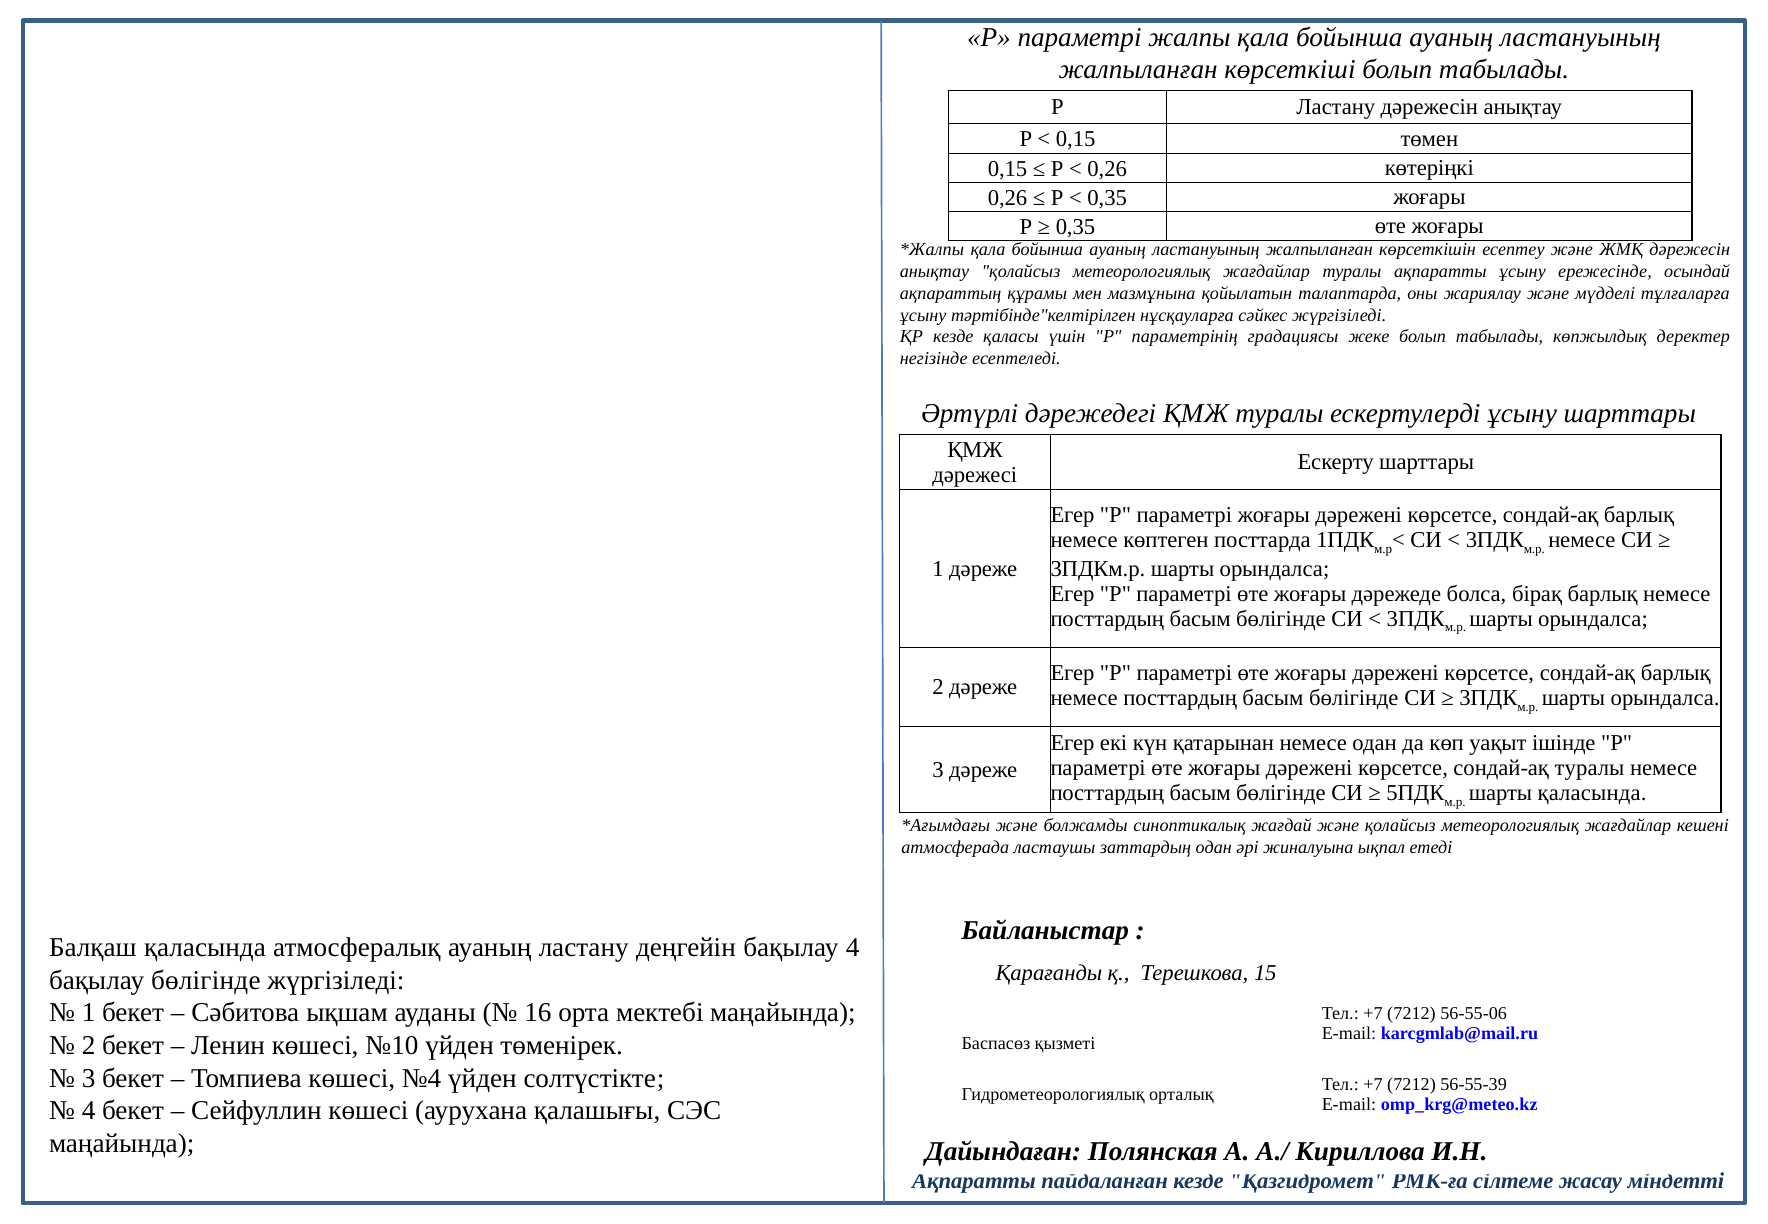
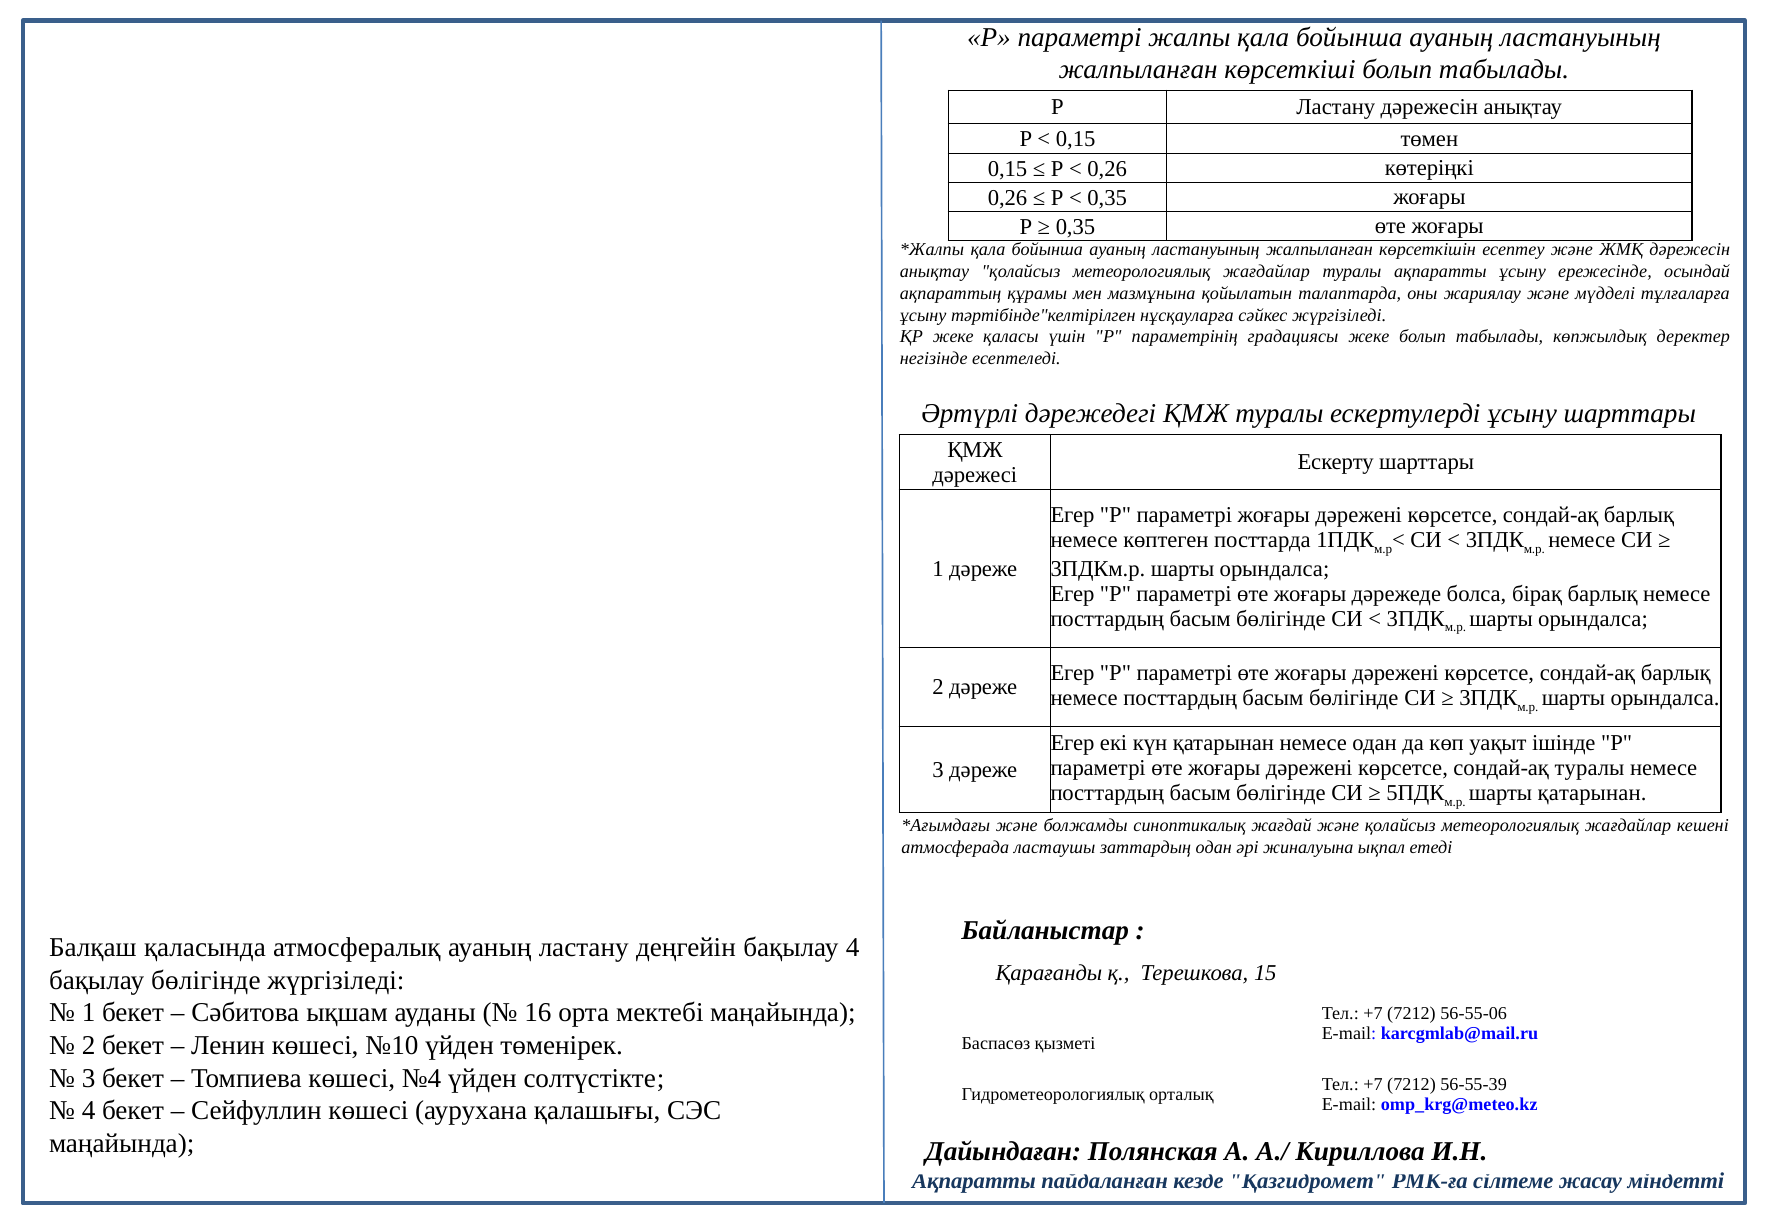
ҚР кезде: кезде -> жеке (953, 337)
шарты қаласында: қаласында -> қатарынан (1592, 793)
